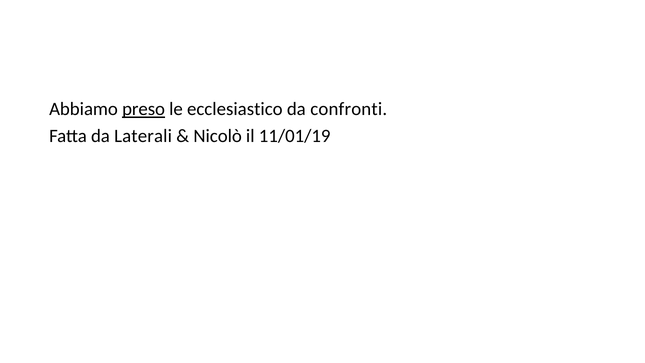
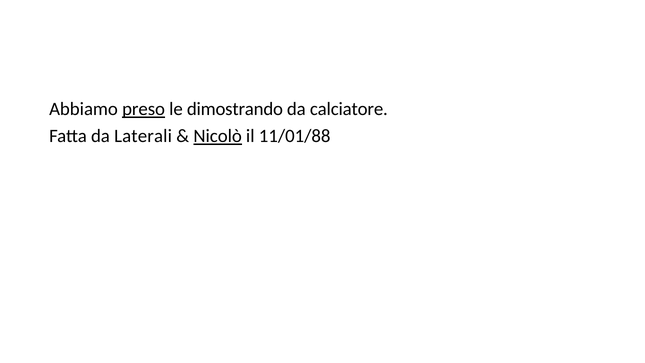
ecclesiastico: ecclesiastico -> dimostrando (235, 109)
confronti: confronti -> calciatore (349, 109)
Nicolò underline: none -> present (218, 136)
11/01/19: 11/01/19 -> 11/01/88 (295, 136)
